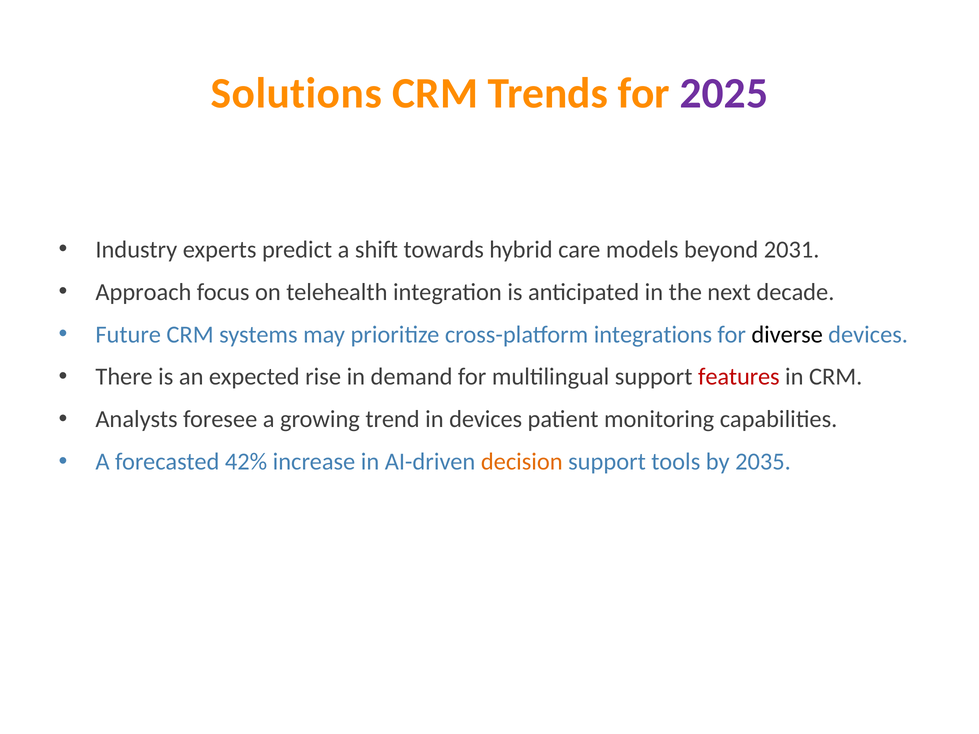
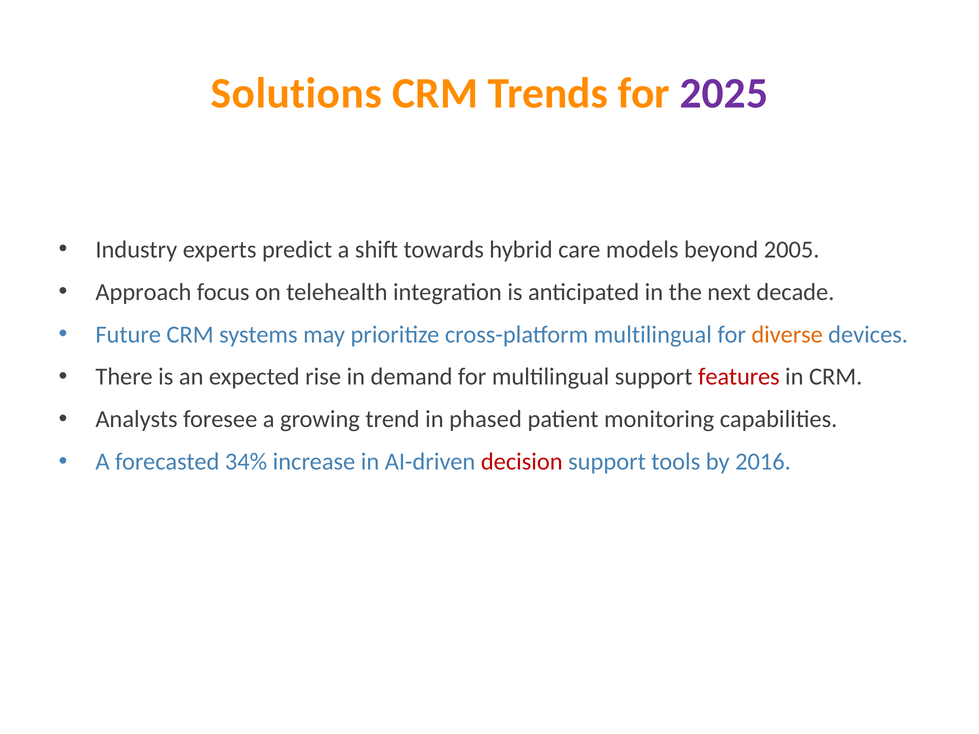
2031: 2031 -> 2005 (792, 250)
cross-platform integrations: integrations -> multilingual (653, 335)
diverse colour: black -> orange (787, 335)
in devices: devices -> phased (486, 419)
42%: 42% -> 34% (246, 462)
decision colour: orange -> red (522, 462)
2035: 2035 -> 2016 (763, 462)
